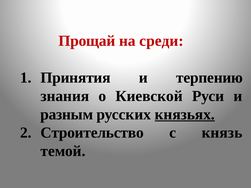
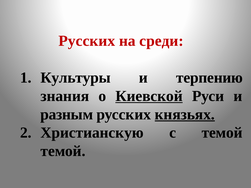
Прощай: Прощай -> Русских (87, 41)
Принятия: Принятия -> Культуры (76, 78)
Киевской underline: none -> present (149, 96)
Строительство: Строительство -> Христианскую (92, 133)
с князь: князь -> темой (222, 133)
